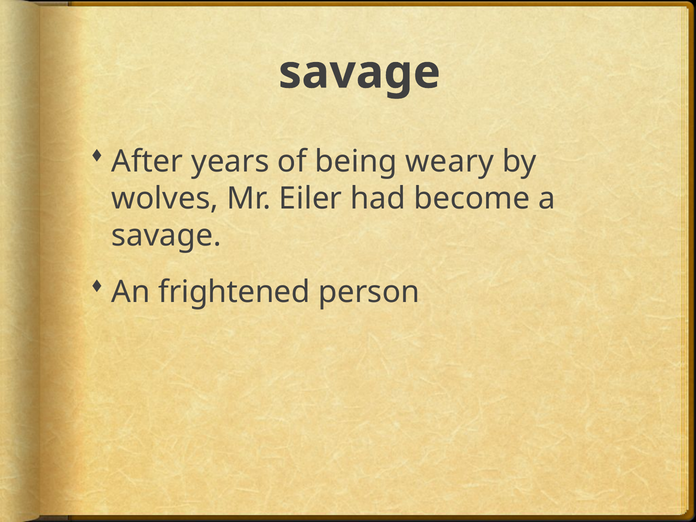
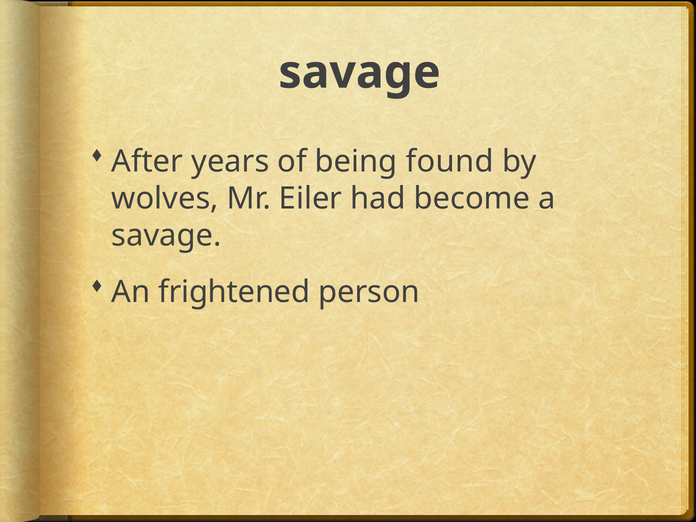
weary: weary -> found (450, 161)
